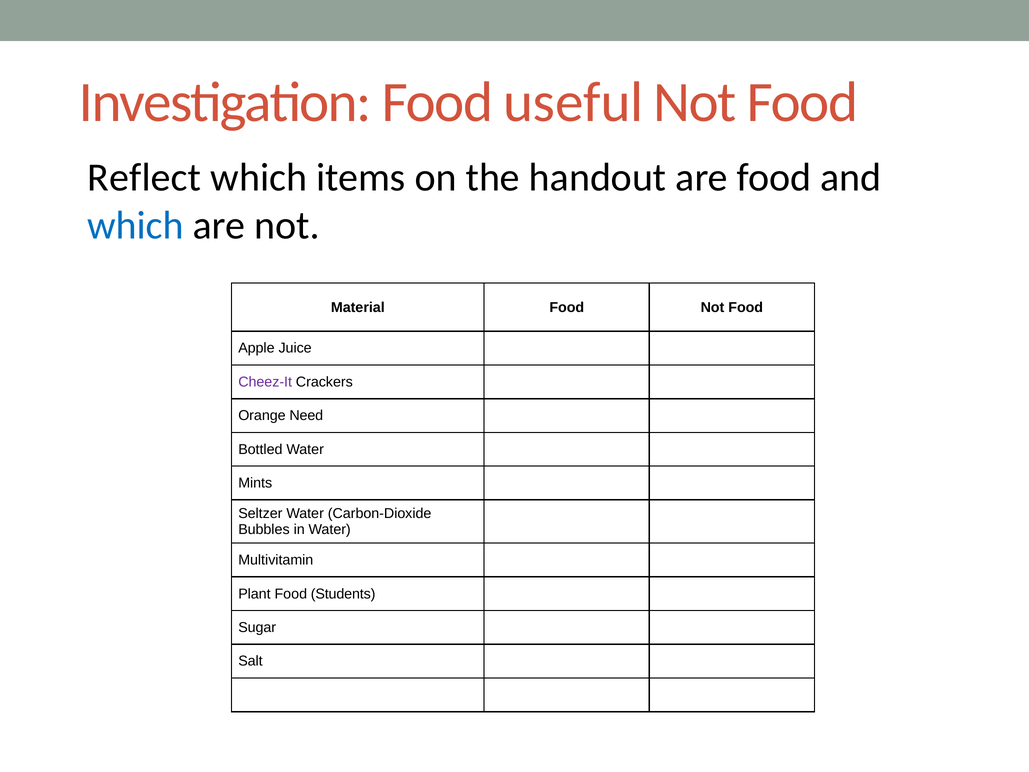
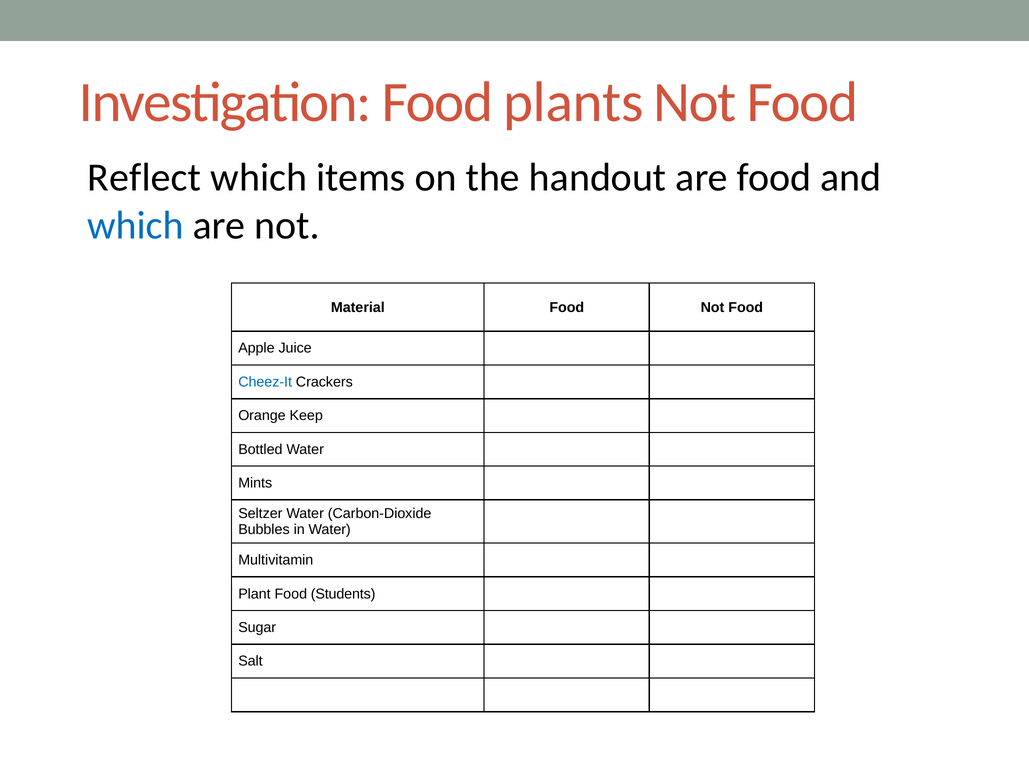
useful: useful -> plants (573, 103)
Cheez-It colour: purple -> blue (265, 382)
Need: Need -> Keep (306, 416)
